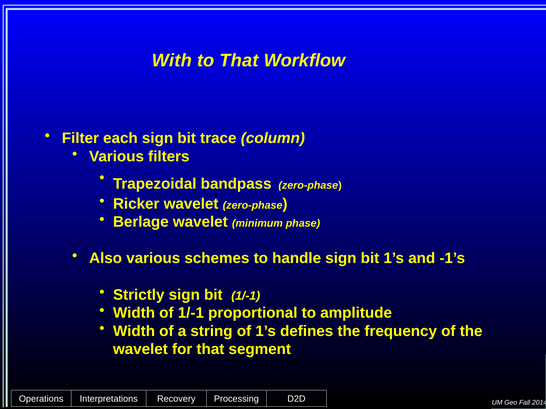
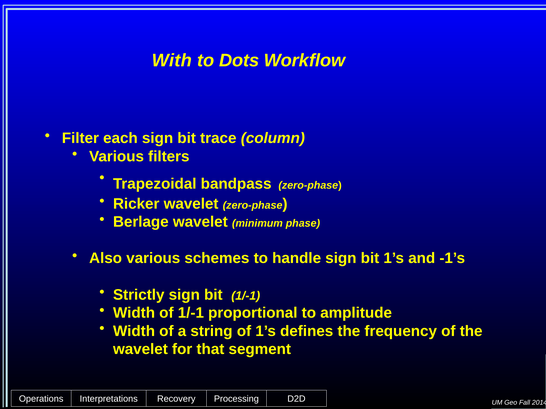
to That: That -> Dots (239, 61)
